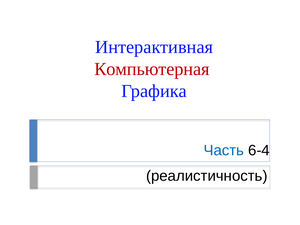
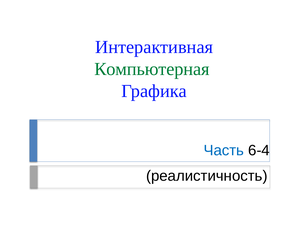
Компьютерная colour: red -> green (152, 69)
